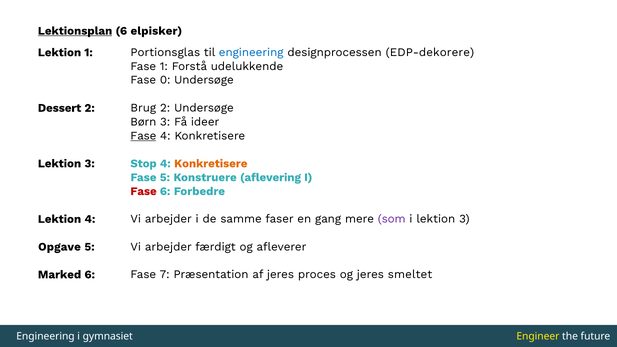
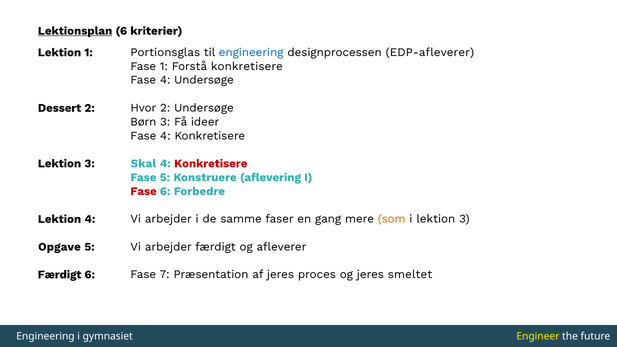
elpisker: elpisker -> kriterier (156, 31)
EDP-dekorere: EDP-dekorere -> EDP-afleverer (430, 52)
Forstå udelukkende: udelukkende -> konkretisere (247, 66)
0: 0 -> 4 (165, 80)
Brug: Brug -> Hvor (143, 108)
Fase underline: present -> none (143, 136)
Stop: Stop -> Skal (143, 163)
Konkretisere colour: orange -> red (211, 163)
som colour: purple -> orange (392, 219)
Marked: Marked -> Færdigt (60, 275)
